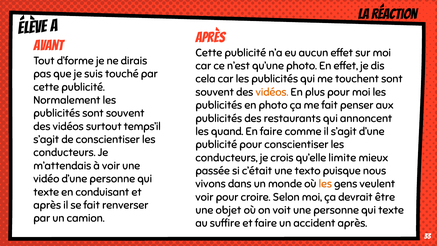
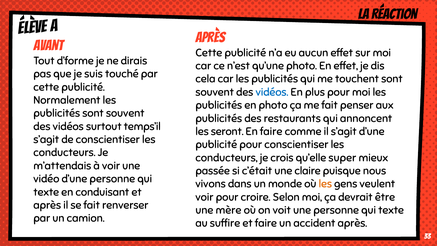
vidéos colour: orange -> blue (272, 92)
quand: quand -> seront (227, 131)
limite: limite -> super (342, 158)
texto: texto -> claire (308, 171)
objet: objet -> mère (228, 210)
